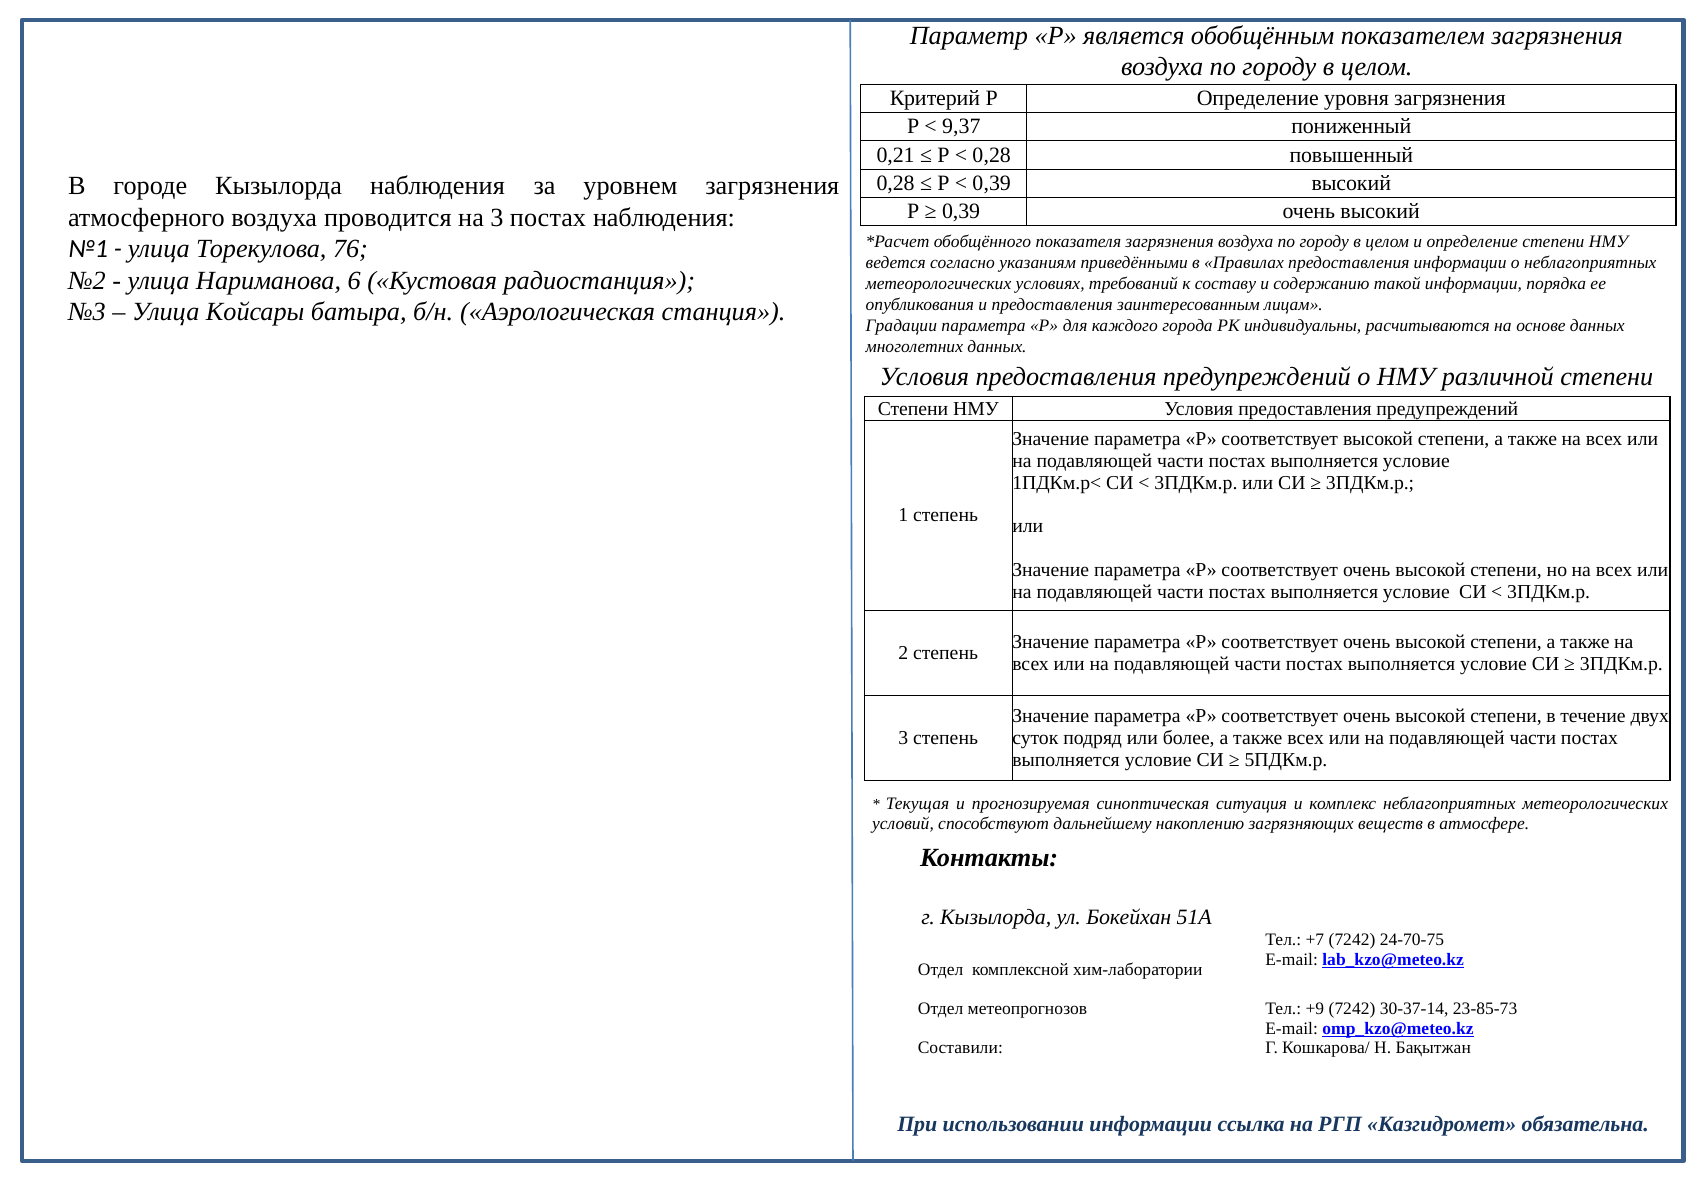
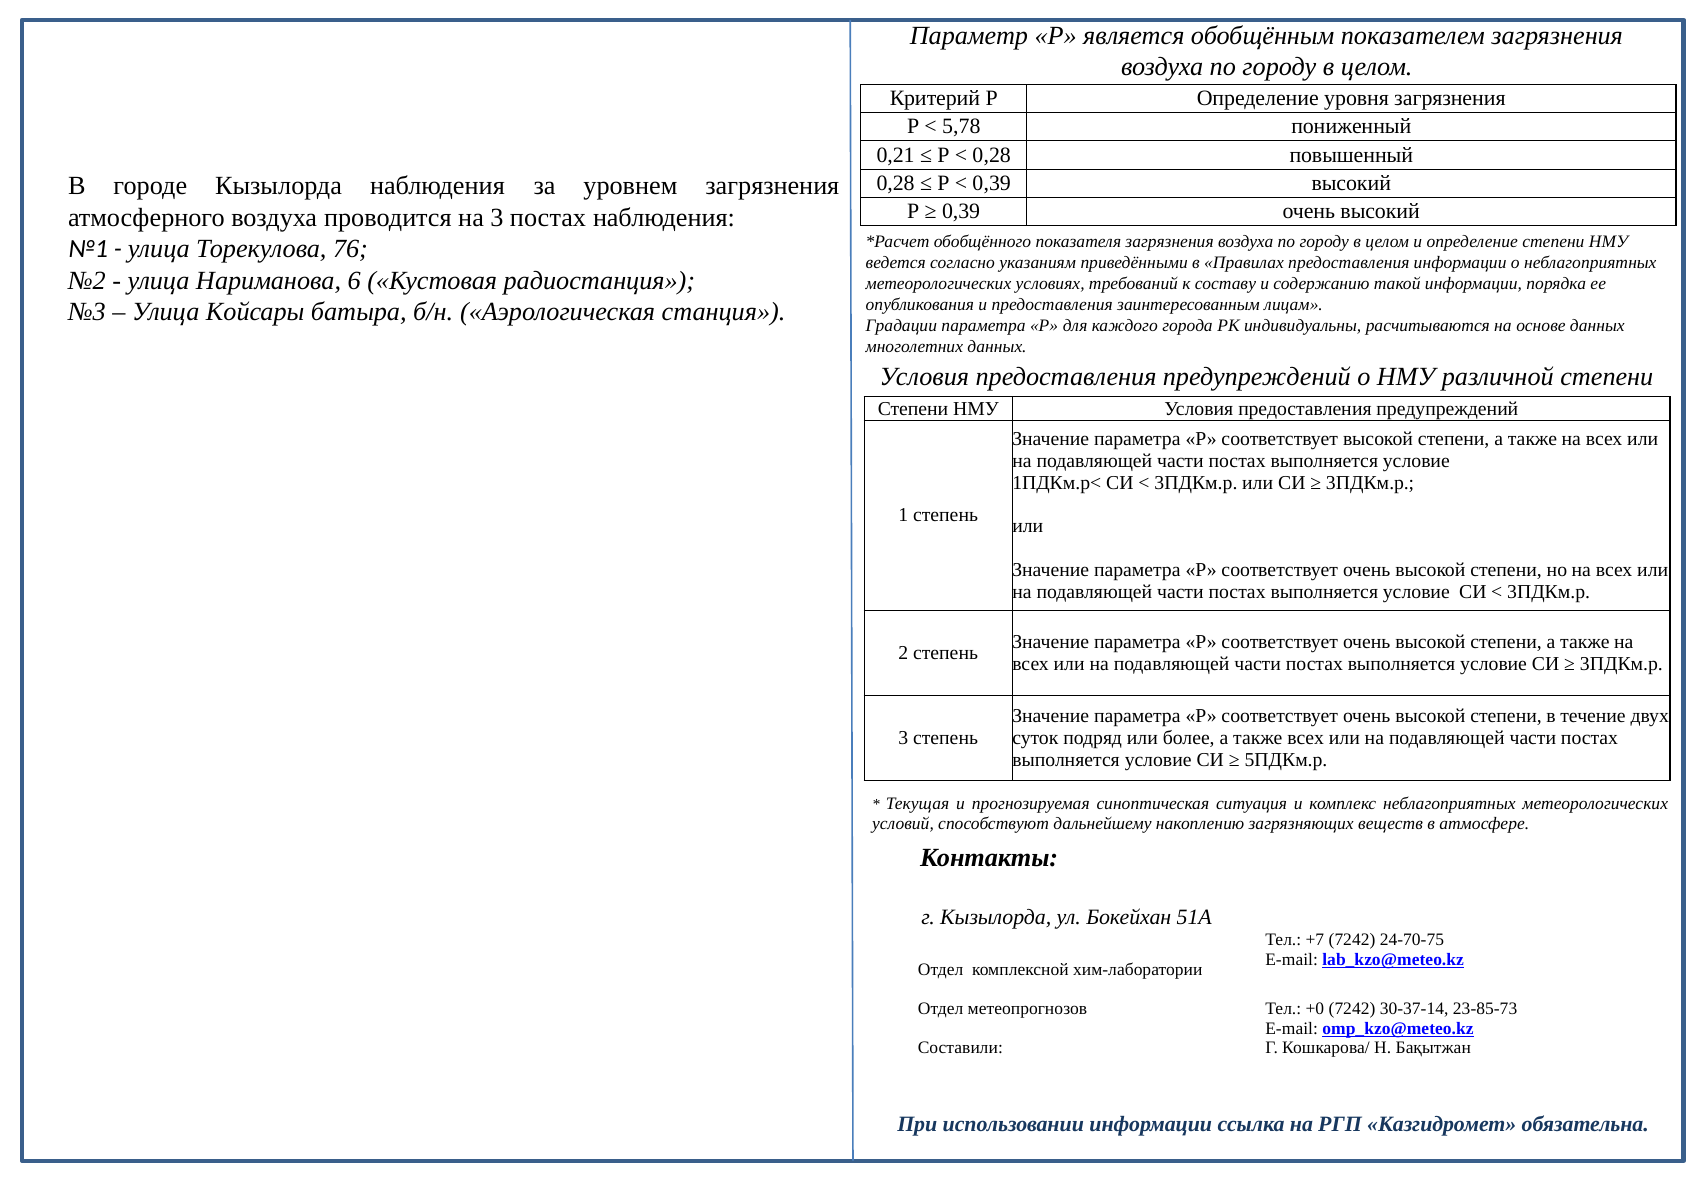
9,37: 9,37 -> 5,78 (961, 127)
+9: +9 -> +0 (1315, 1009)
